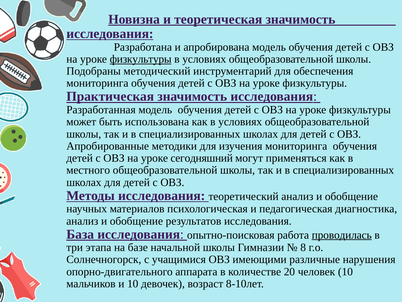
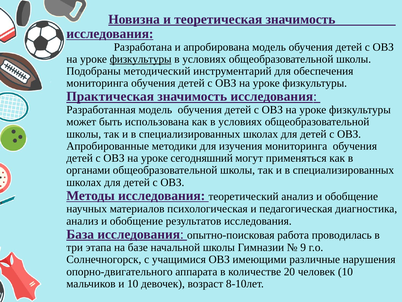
местного: местного -> органами (88, 170)
проводилась underline: present -> none (342, 235)
8: 8 -> 9 (303, 247)
